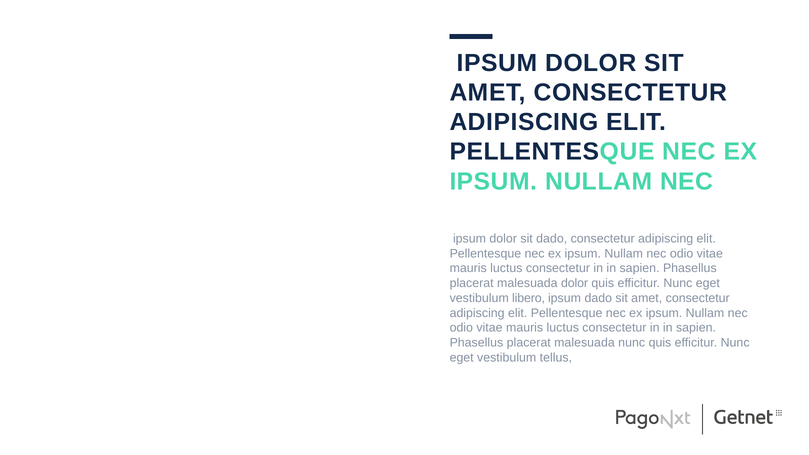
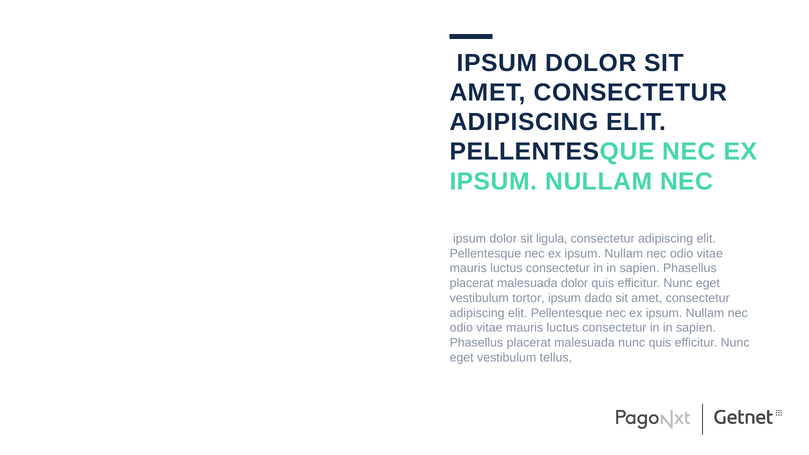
sit dado: dado -> ligula (552, 239)
libero: libero -> tortor (528, 298)
